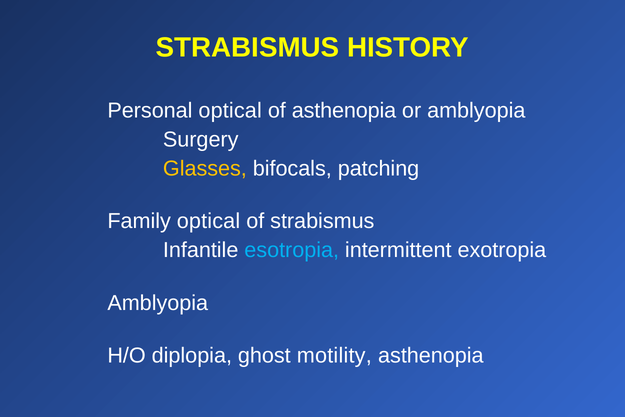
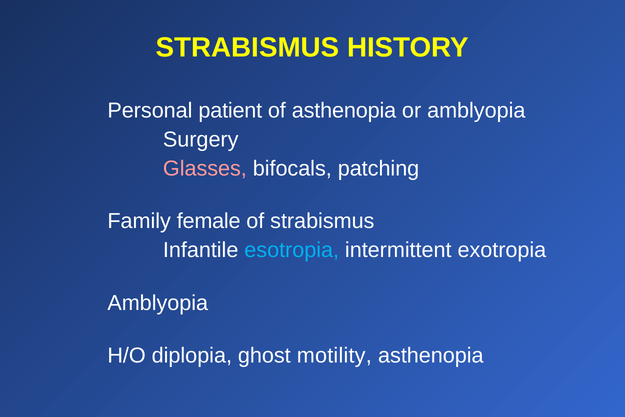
Personal optical: optical -> patient (230, 110)
Glasses colour: yellow -> pink (205, 168)
Family optical: optical -> female (209, 221)
